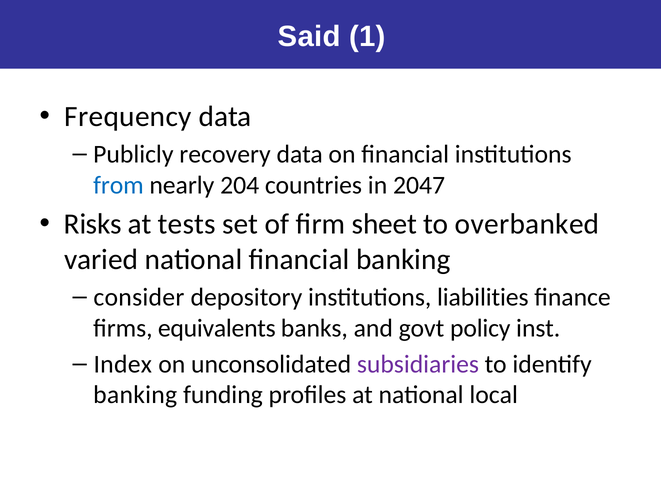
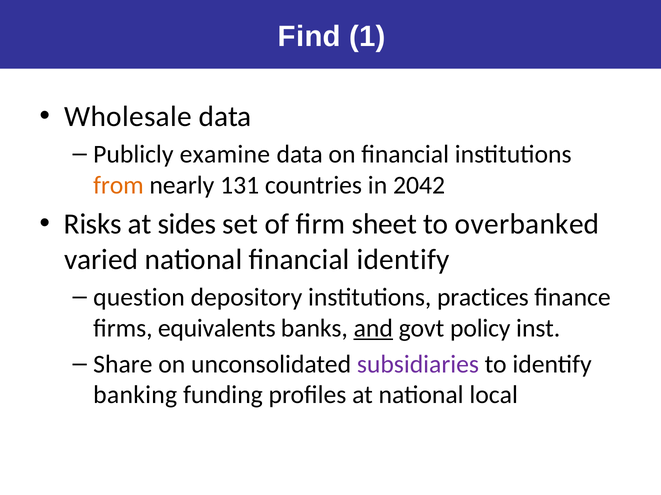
Said: Said -> Find (309, 36)
Frequency: Frequency -> Wholesale (128, 117)
recovery: recovery -> examine (225, 155)
from colour: blue -> orange (118, 185)
204: 204 -> 131 (240, 185)
2047: 2047 -> 2042 (419, 185)
tests: tests -> sides (187, 225)
financial banking: banking -> identify (403, 260)
consider: consider -> question (139, 298)
liabilities: liabilities -> practices (483, 298)
and underline: none -> present (373, 329)
Index: Index -> Share (123, 365)
